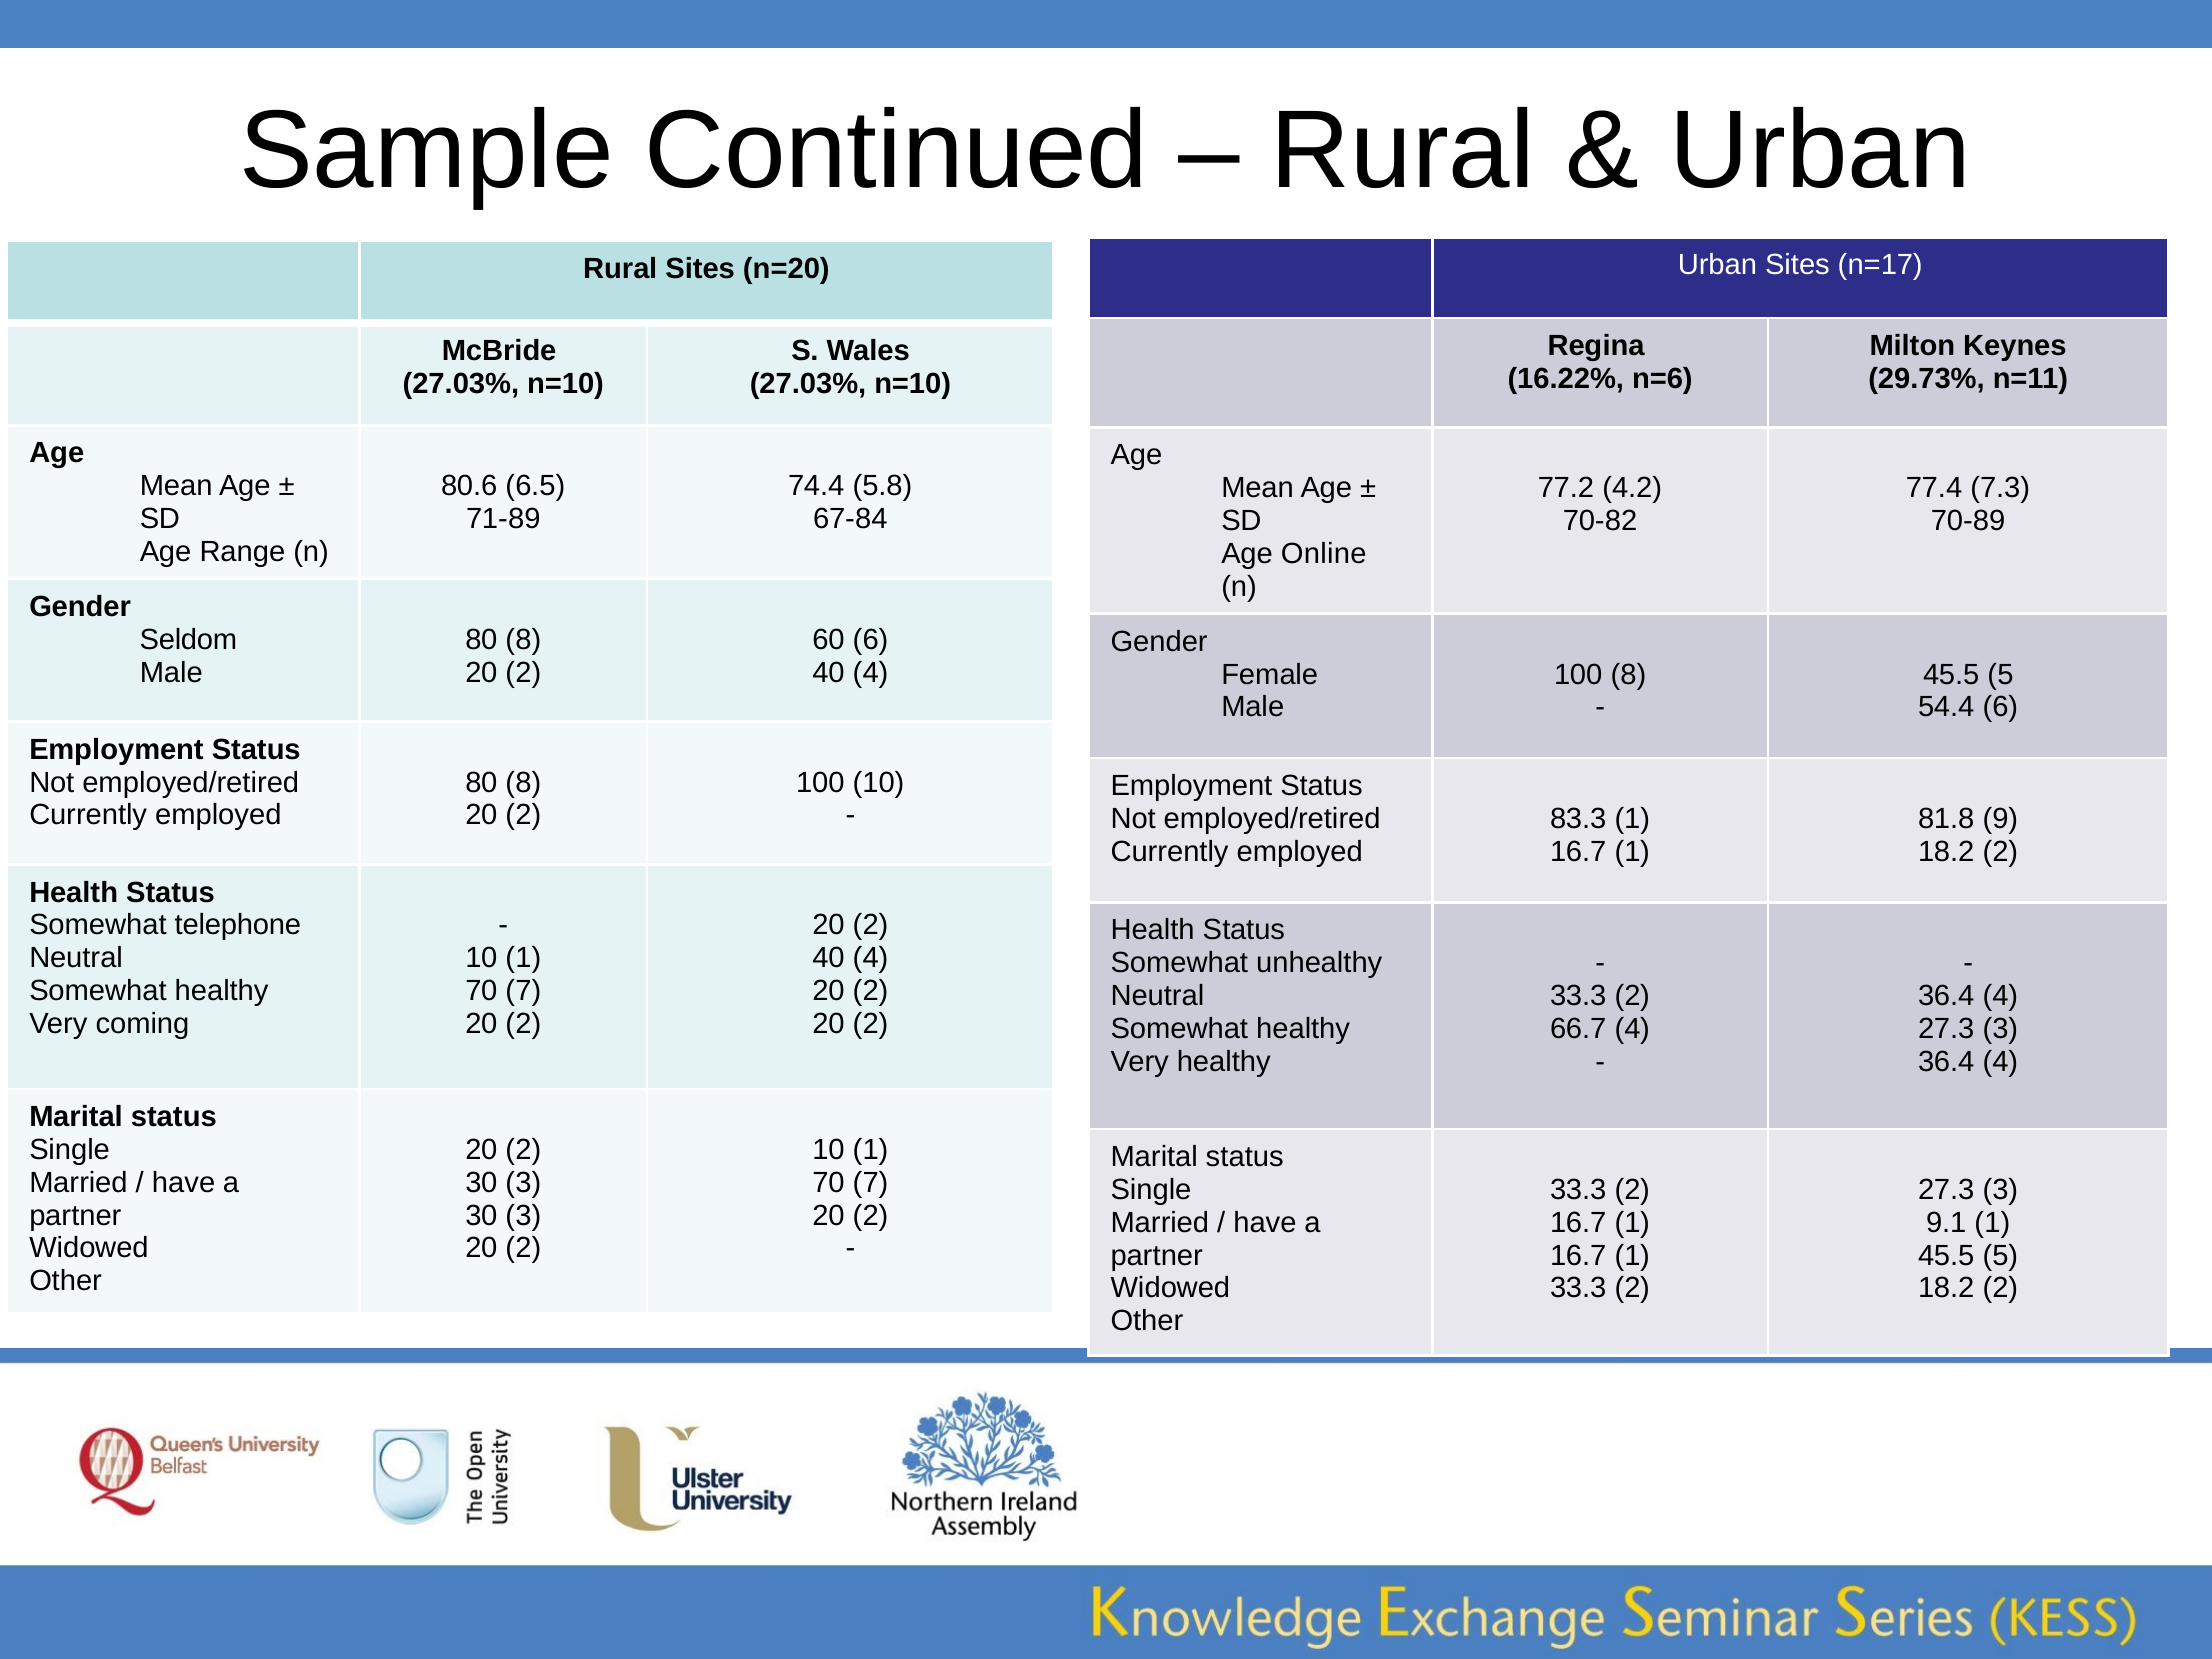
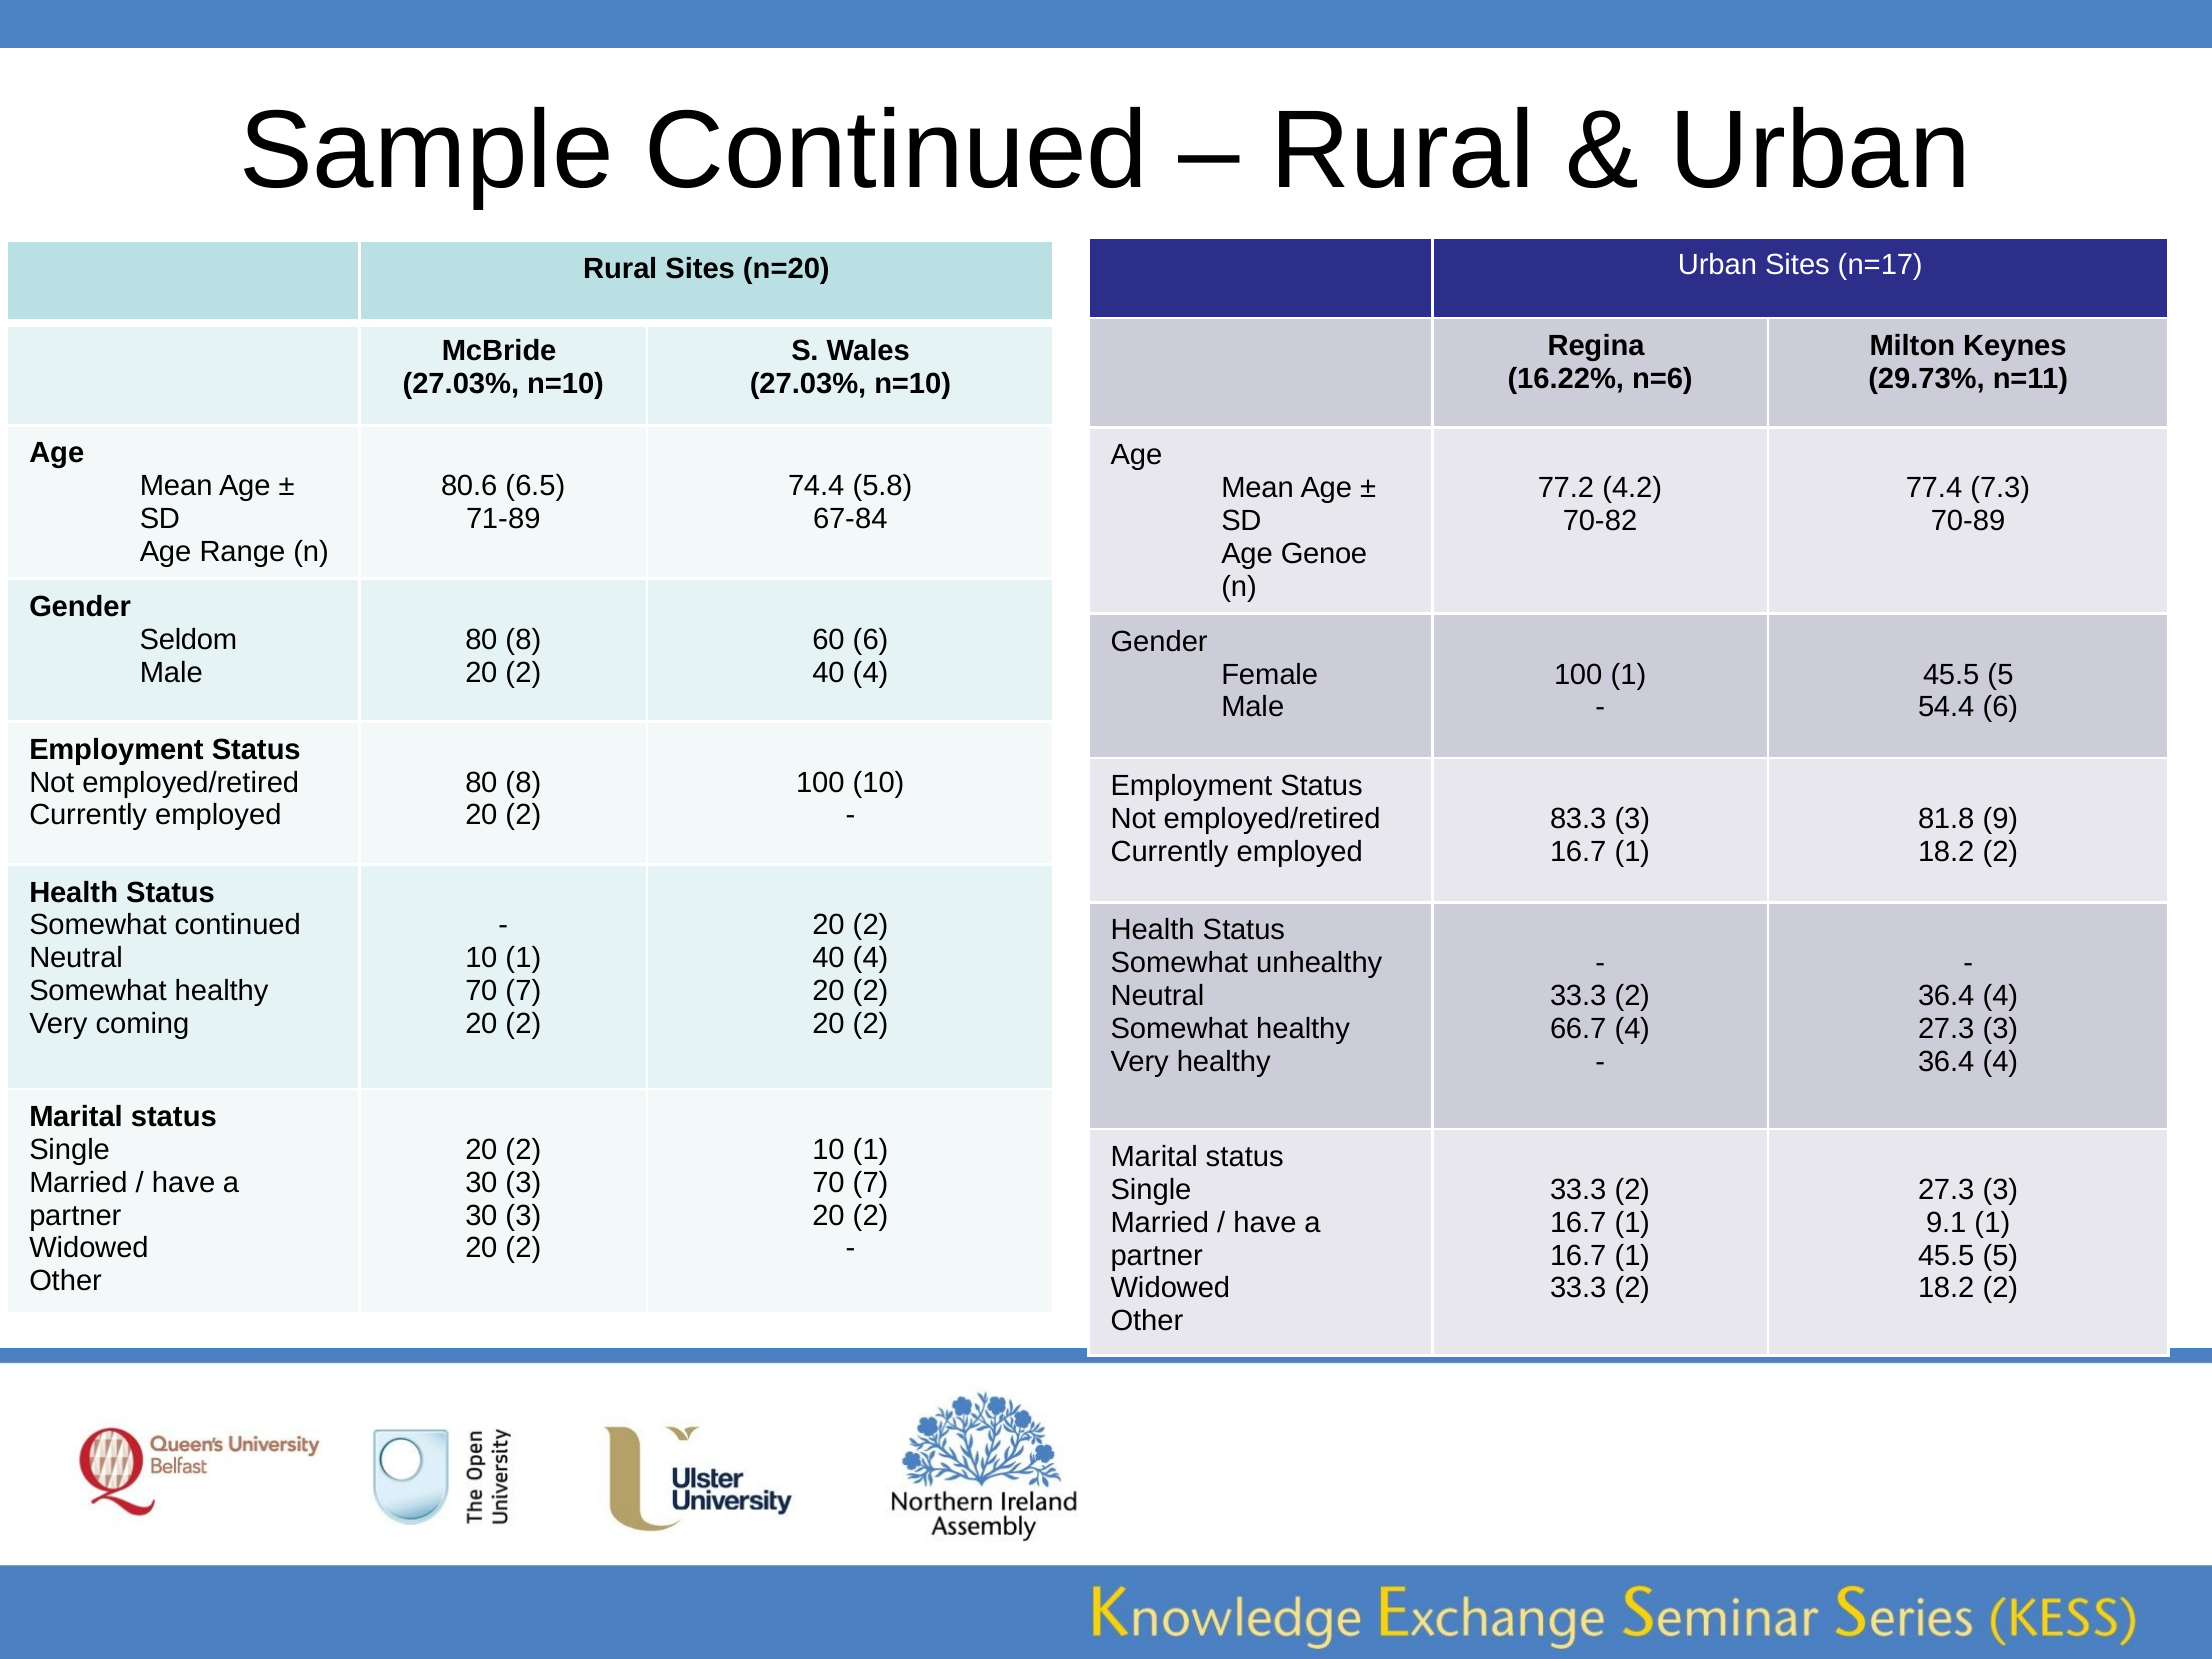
Online: Online -> Genoe (1324, 554)
100 8: 8 -> 1 (1628, 674)
83.3 1: 1 -> 3 (1632, 819)
Somewhat telephone: telephone -> continued (238, 925)
